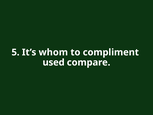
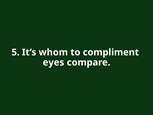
used: used -> eyes (53, 62)
